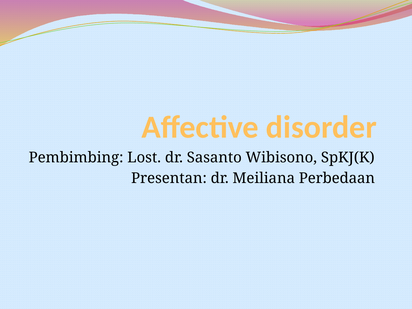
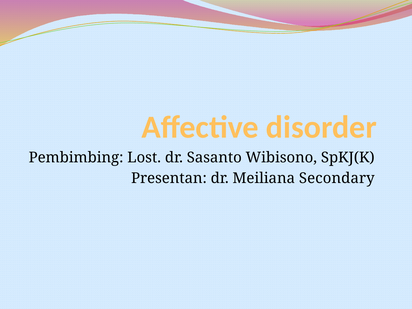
Perbedaan: Perbedaan -> Secondary (337, 178)
